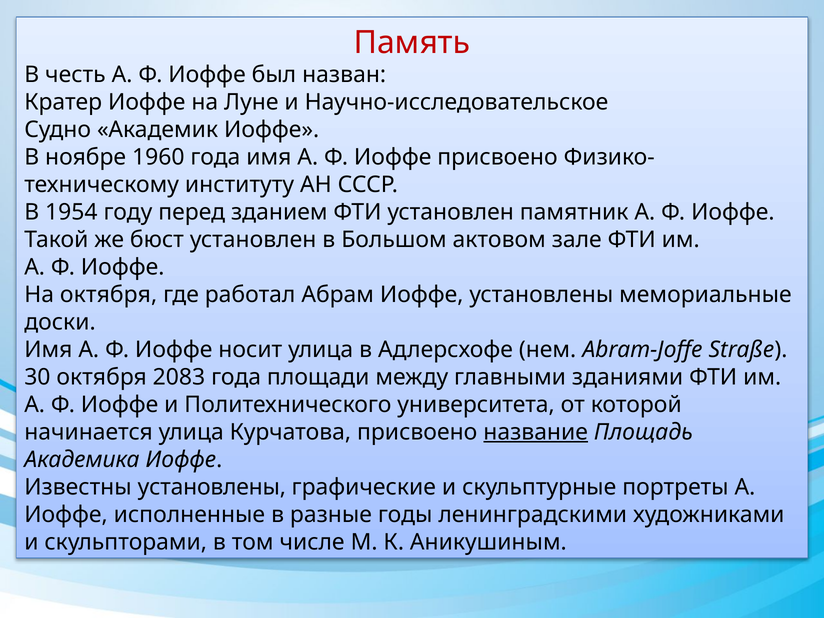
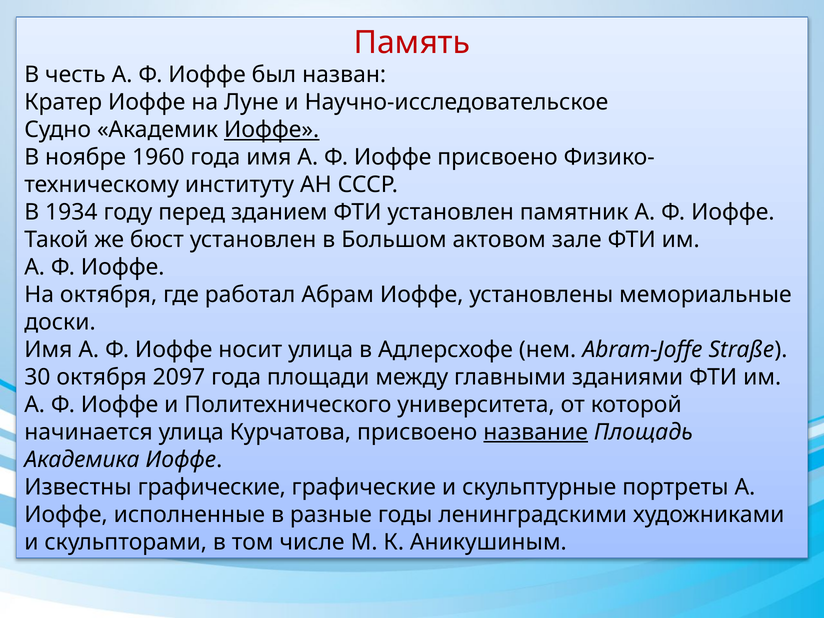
Иоффе underline: none -> present (272, 130)
1954: 1954 -> 1934 (71, 212)
2083: 2083 -> 2097 (179, 377)
Известны установлены: установлены -> графические (212, 487)
